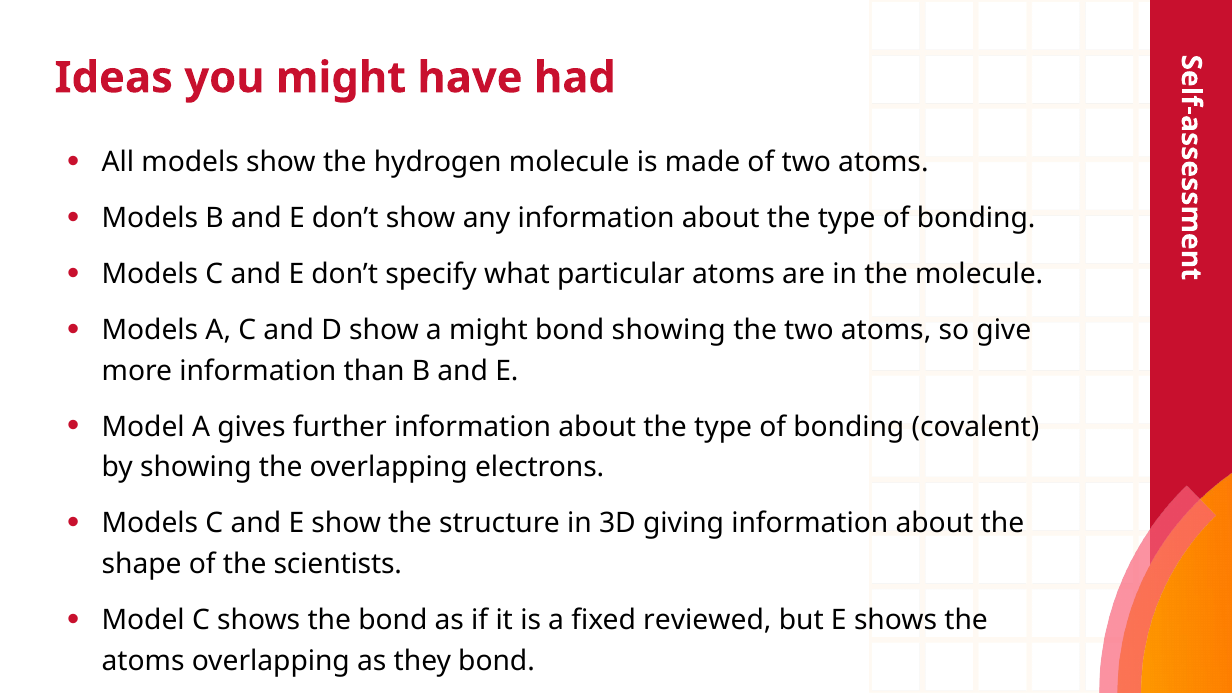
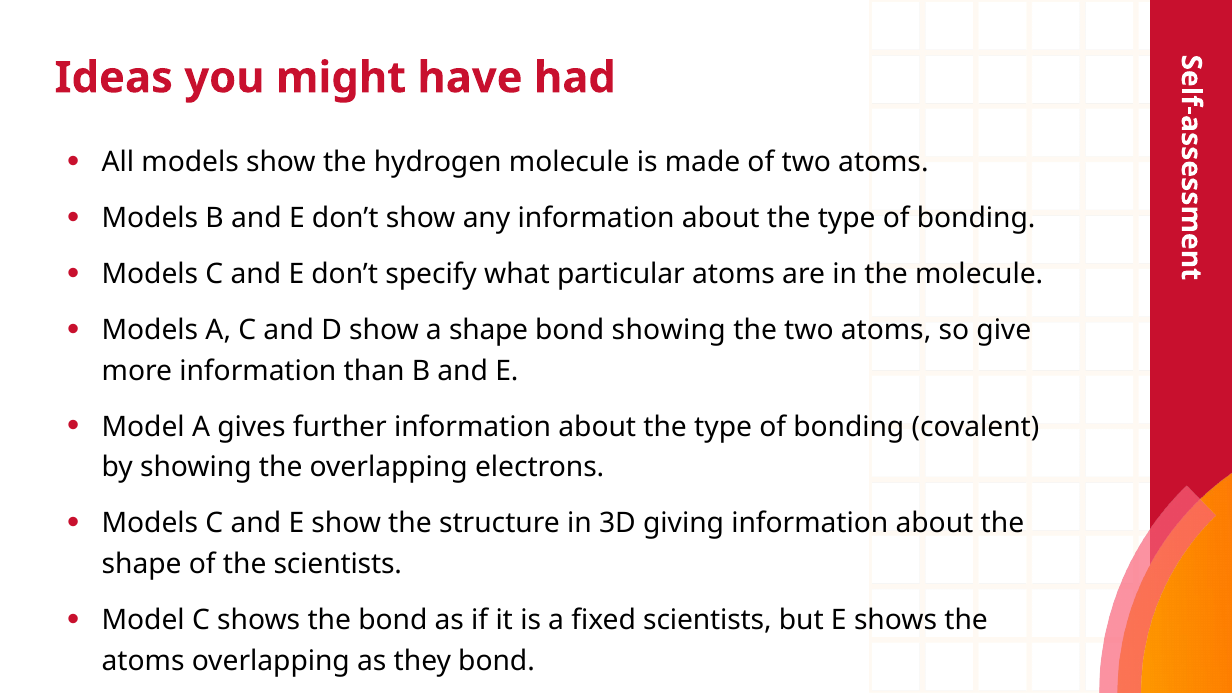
a might: might -> shape (489, 330)
fixed reviewed: reviewed -> scientists (707, 620)
